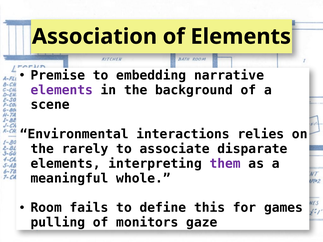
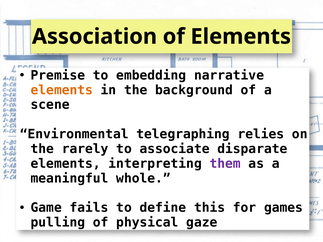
elements colour: purple -> orange (62, 90)
interactions: interactions -> telegraphing (183, 134)
Room: Room -> Game (46, 208)
monitors: monitors -> physical (147, 223)
